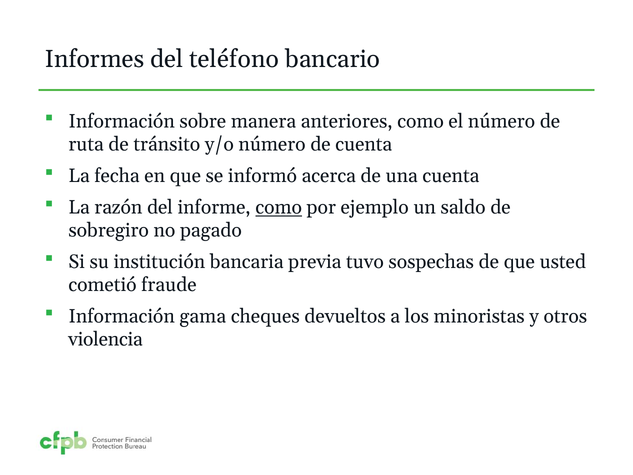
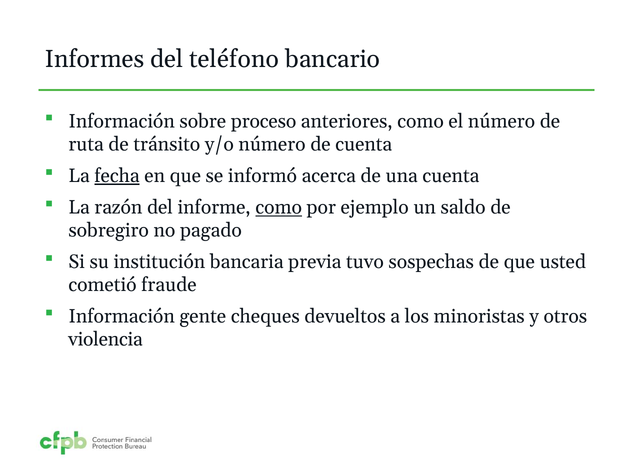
manera: manera -> proceso (264, 121)
fecha underline: none -> present (117, 176)
gama: gama -> gente (203, 316)
